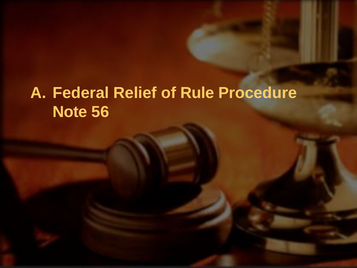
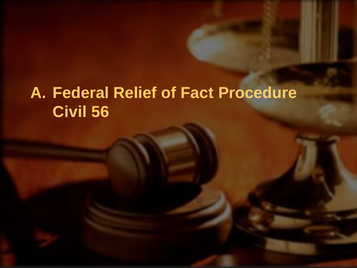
Rule: Rule -> Fact (197, 93)
Note: Note -> Civil (70, 112)
